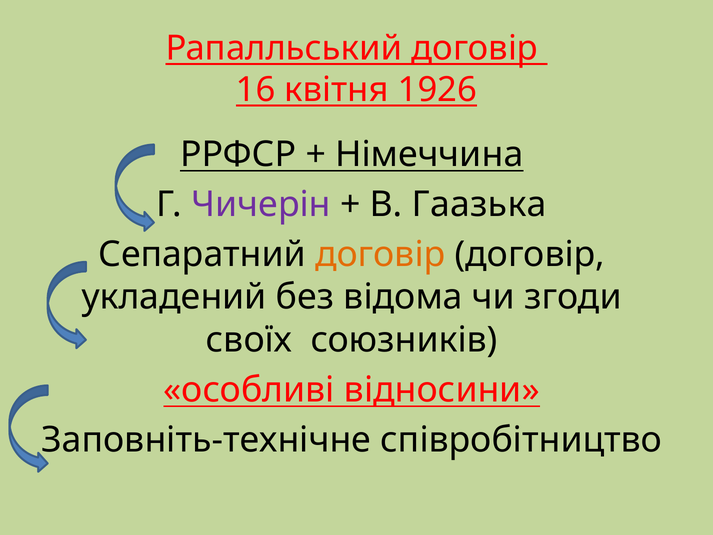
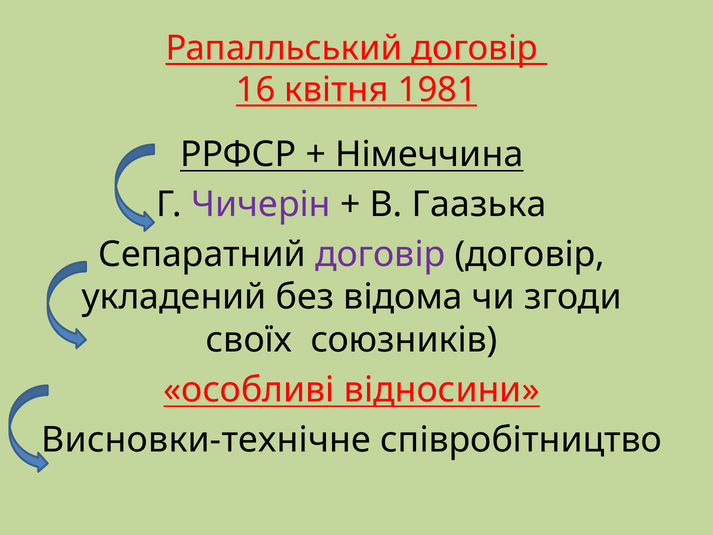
1926: 1926 -> 1981 (437, 90)
договір colour: orange -> purple (380, 254)
Заповніть-технічне: Заповніть-технічне -> Висновки-технічне (206, 440)
